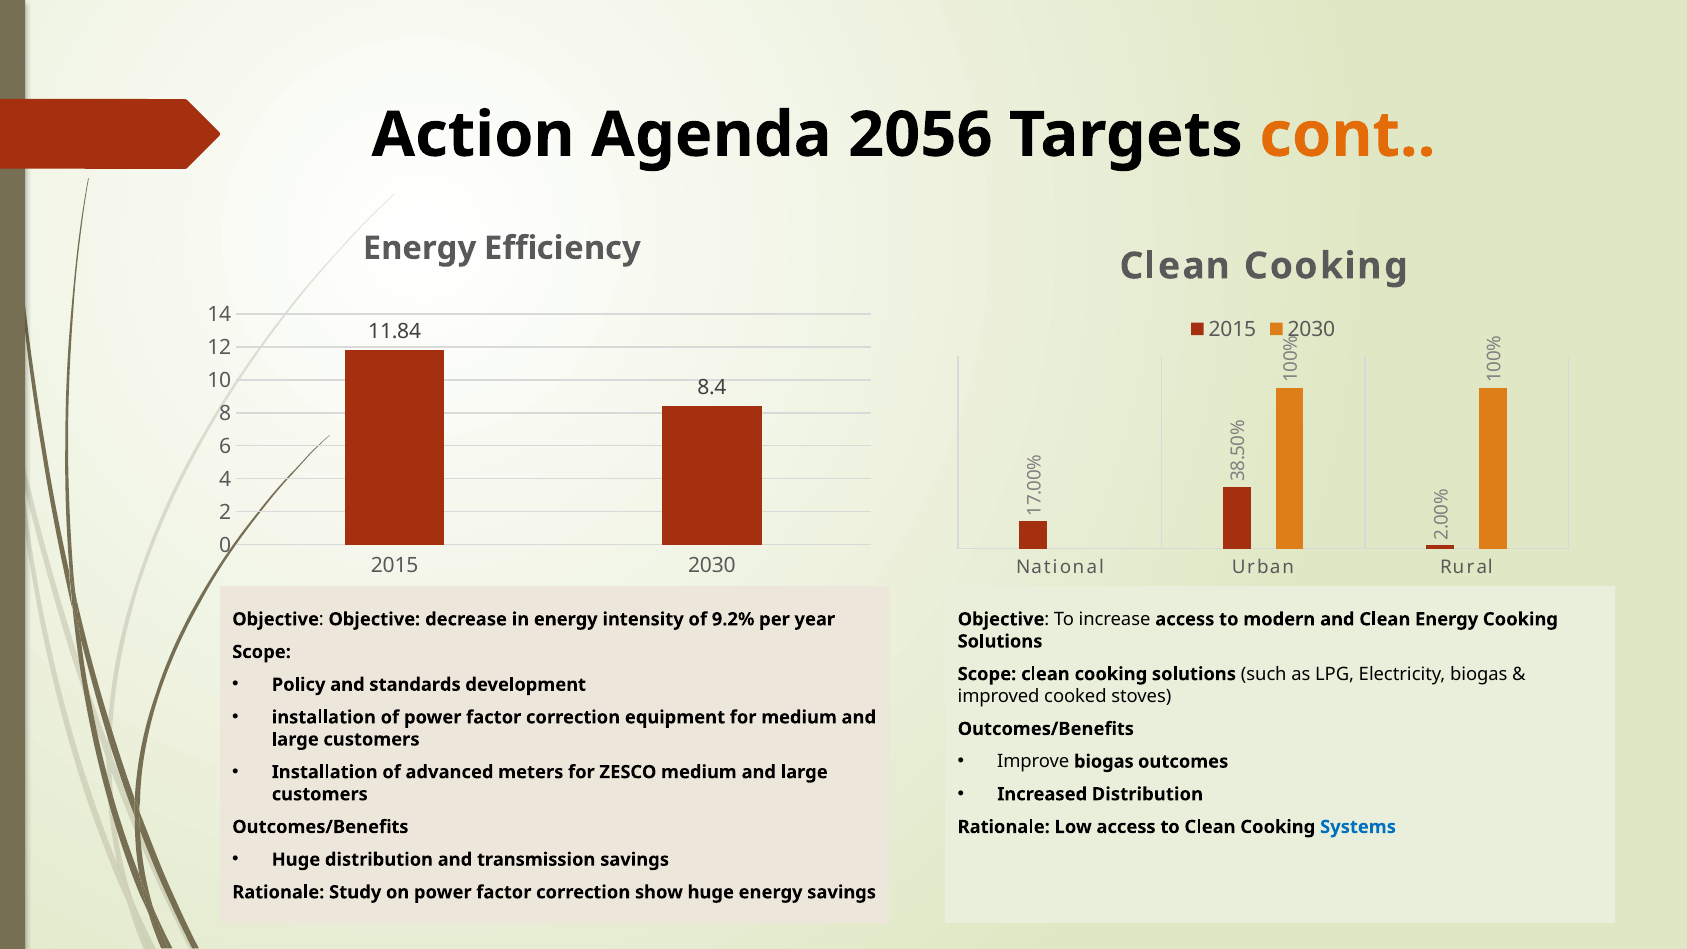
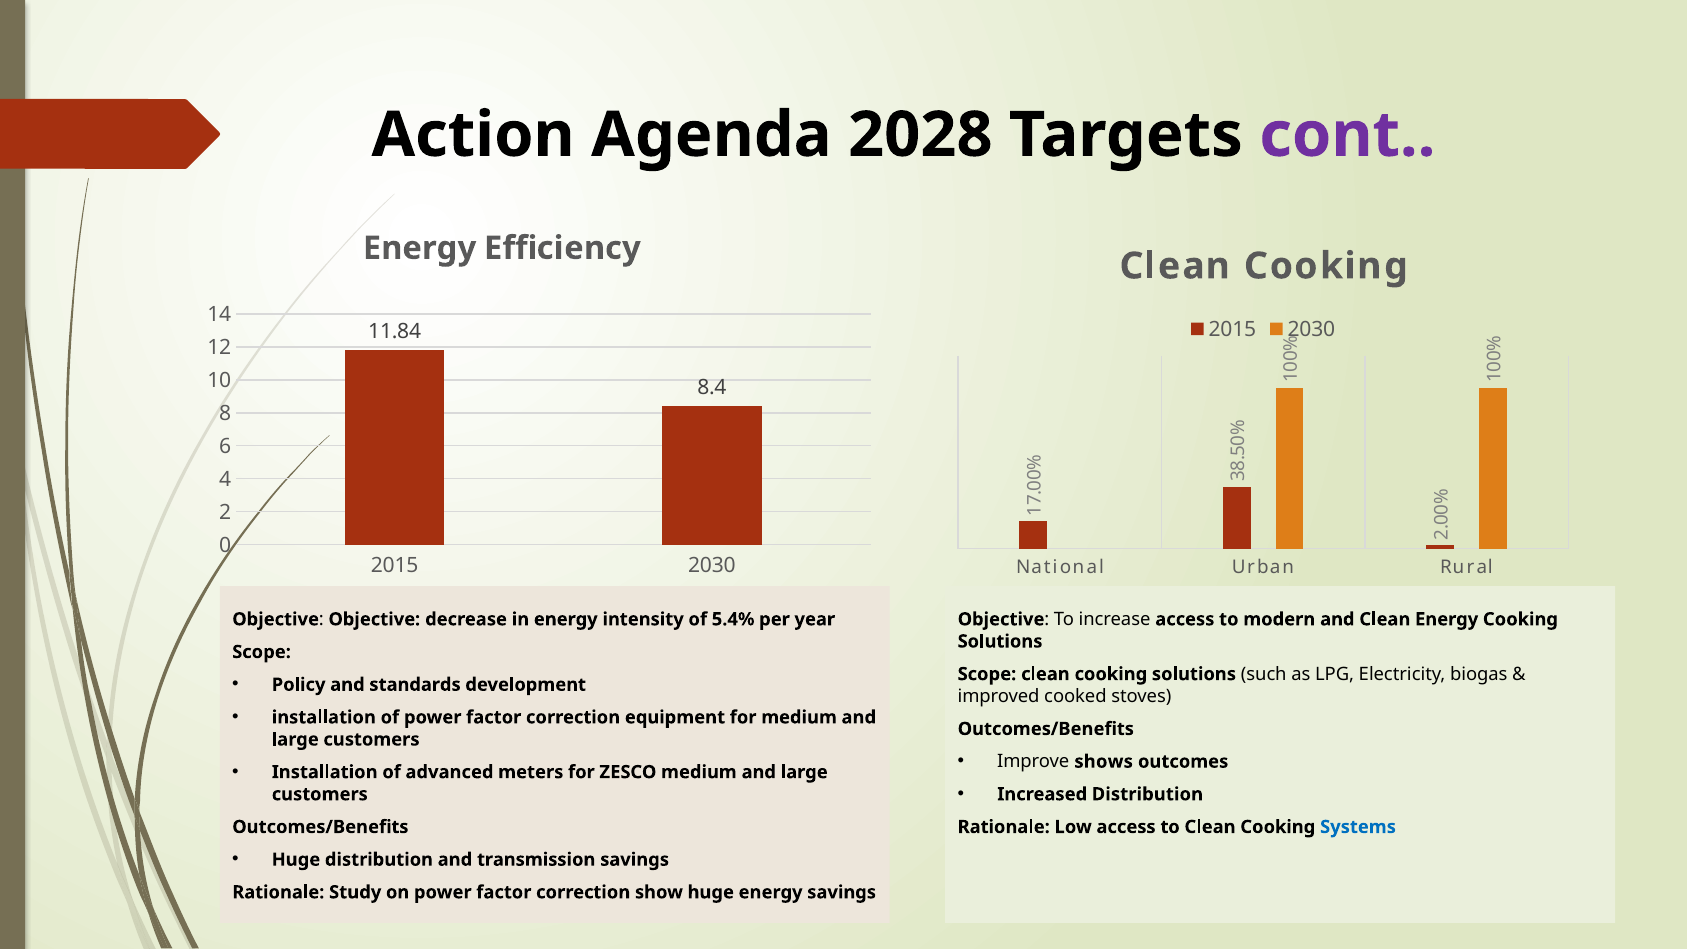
2056: 2056 -> 2028 (920, 135)
cont colour: orange -> purple (1347, 135)
9.2%: 9.2% -> 5.4% (733, 619)
Improve biogas: biogas -> shows (1104, 762)
